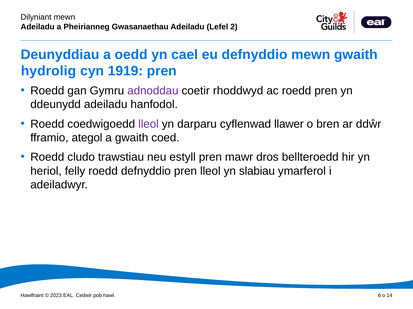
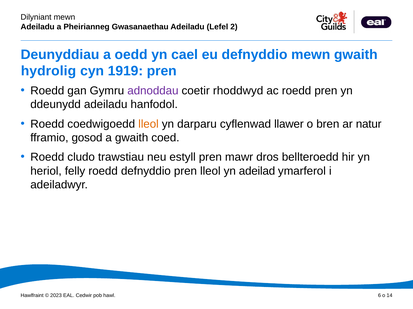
lleol colour: purple -> orange (149, 124)
ddŵr: ddŵr -> natur (369, 124)
ategol: ategol -> gosod (87, 138)
slabiau: slabiau -> adeilad (257, 171)
